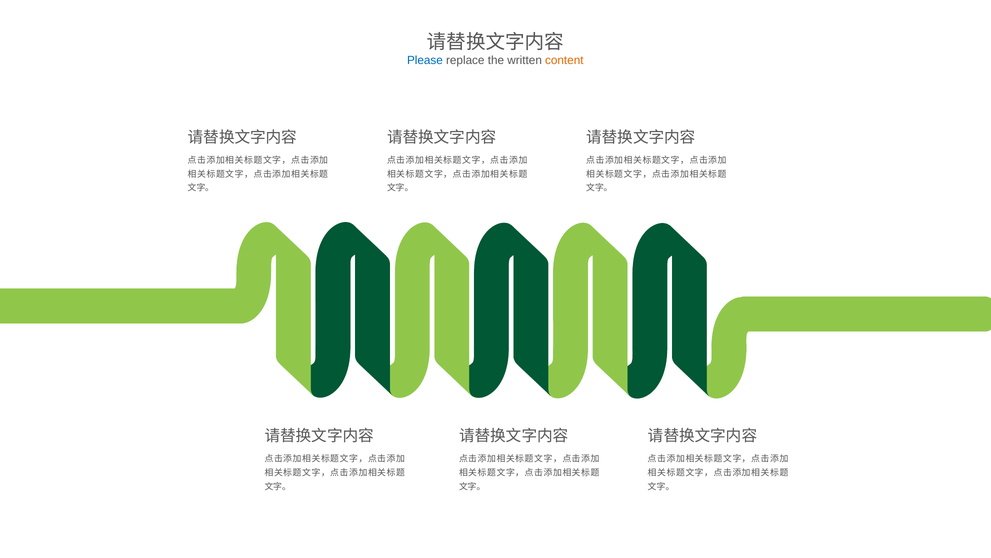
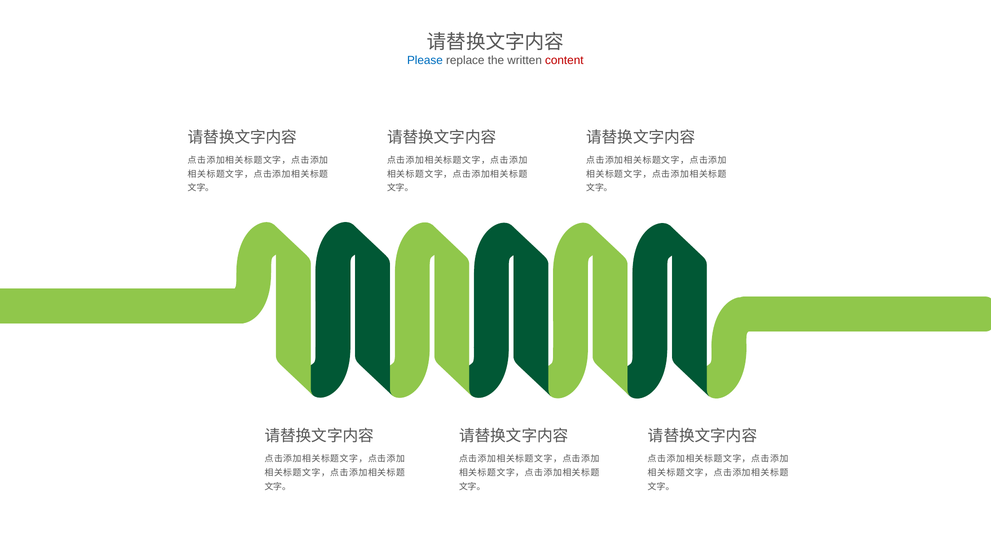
content colour: orange -> red (564, 60)
